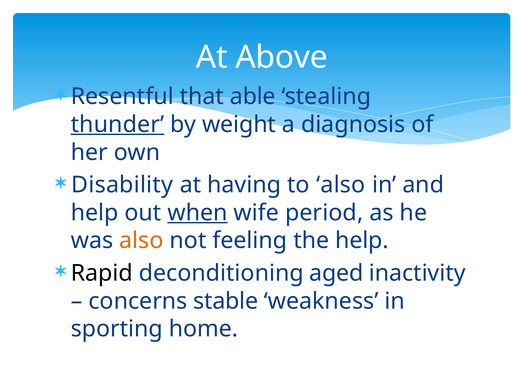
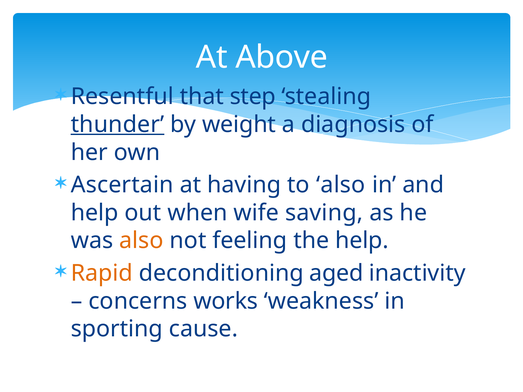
able: able -> step (253, 97)
Disability: Disability -> Ascertain (122, 185)
when underline: present -> none (197, 213)
period: period -> saving (324, 213)
Rapid colour: black -> orange (102, 273)
stable: stable -> works (226, 301)
home: home -> cause (203, 329)
